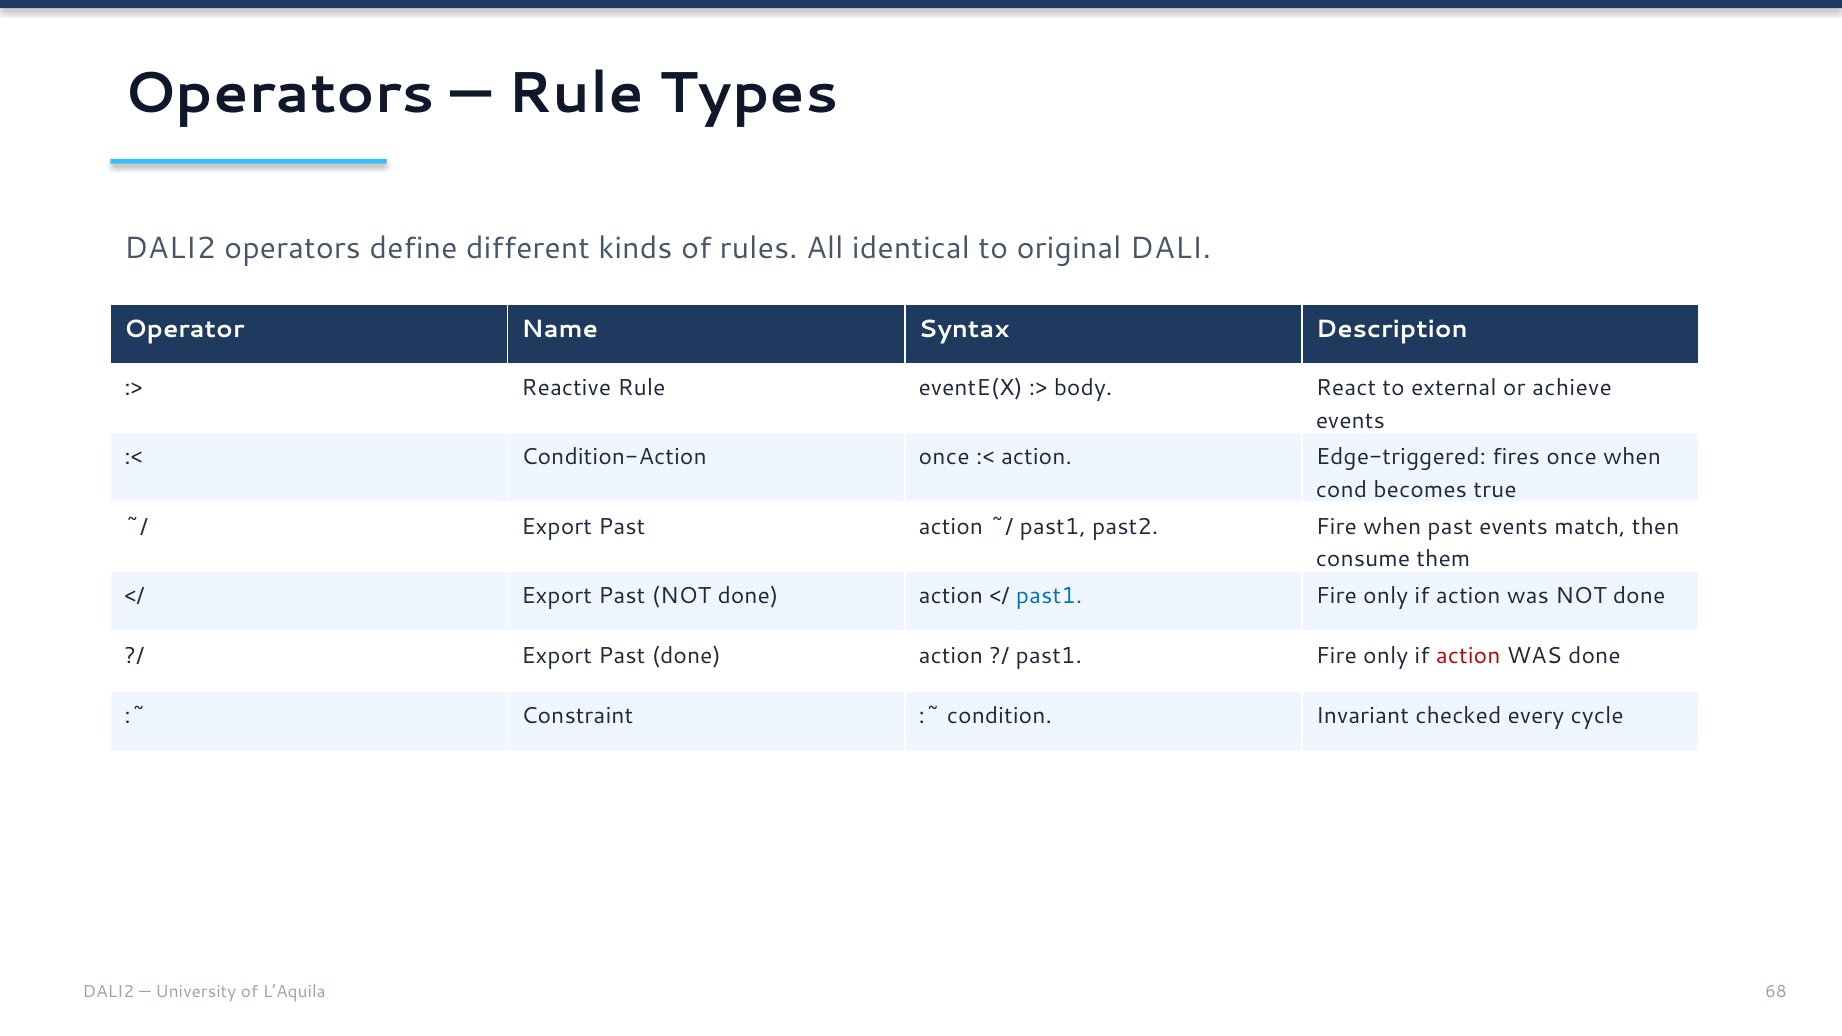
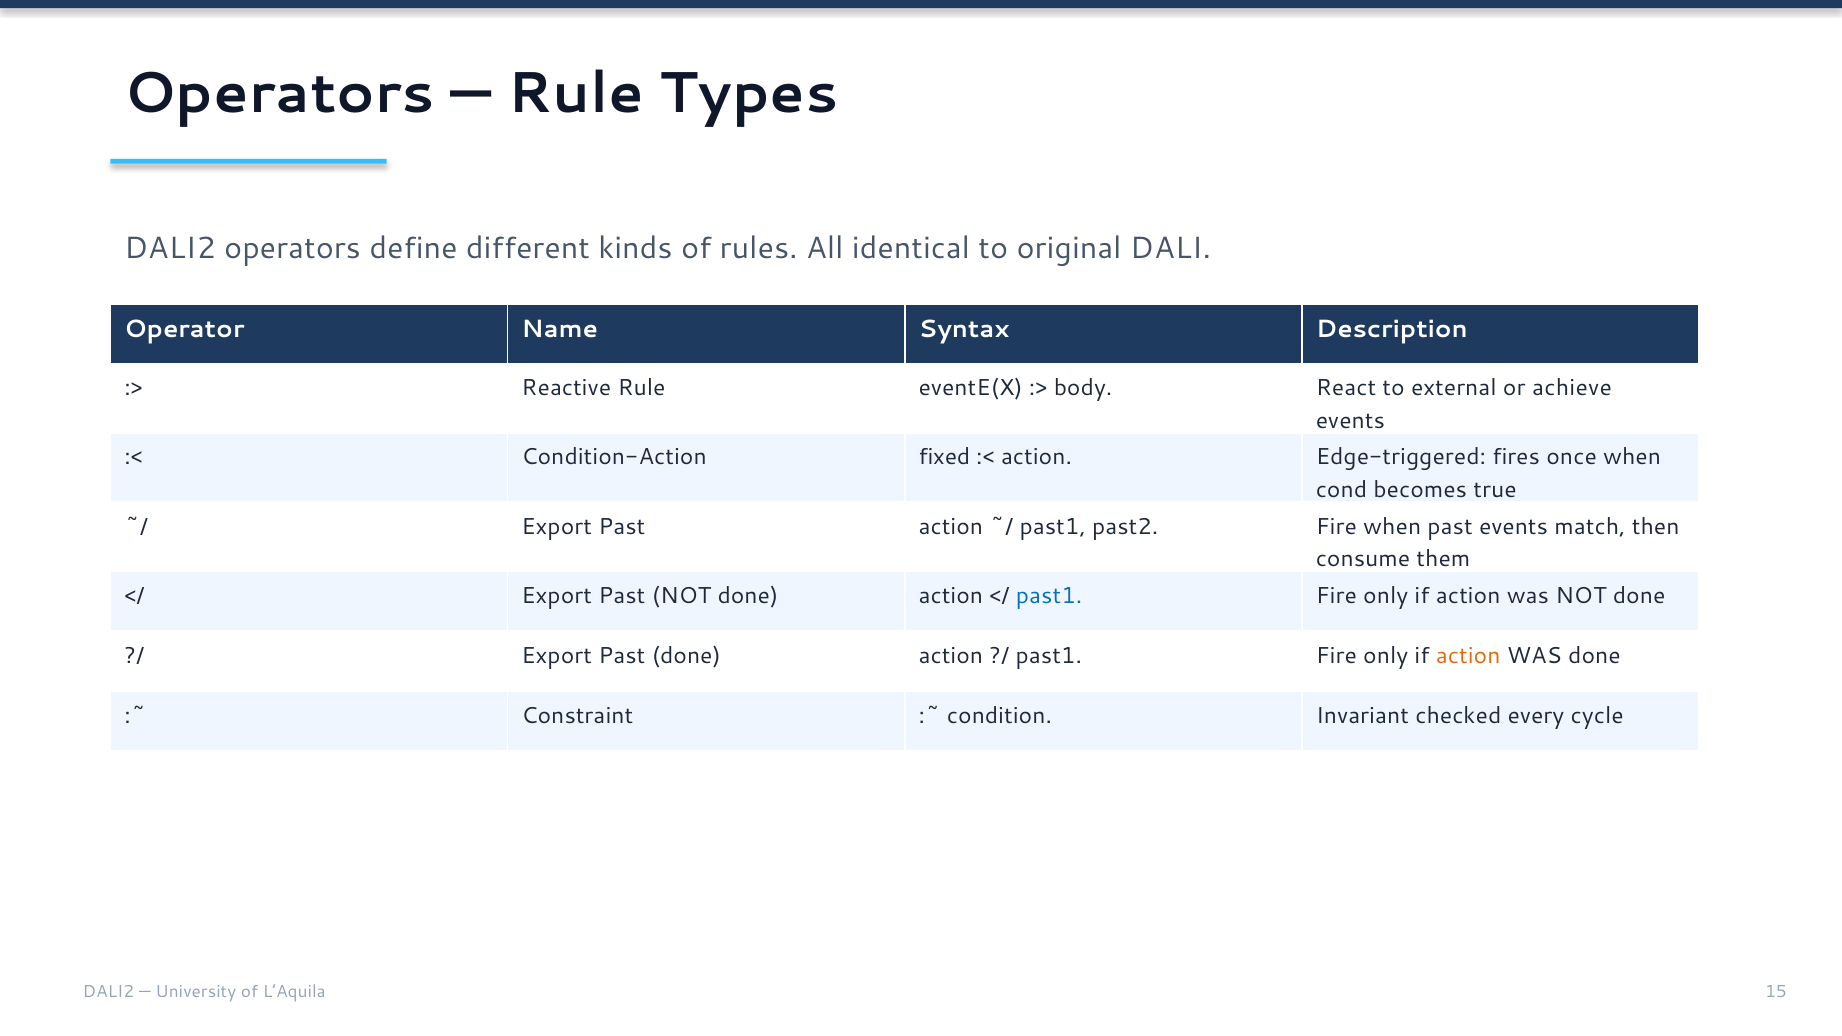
Condition-Action once: once -> fixed (944, 457)
action colour: red -> orange (1468, 656)
68: 68 -> 15 (1776, 992)
